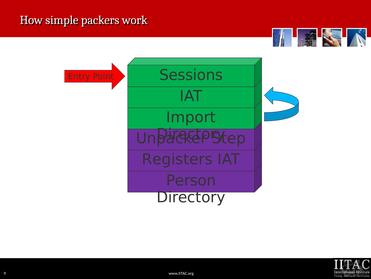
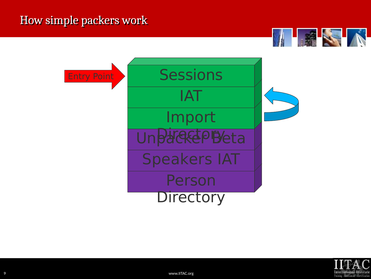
Step: Step -> Beta (229, 138)
Registers: Registers -> Speakers (177, 159)
